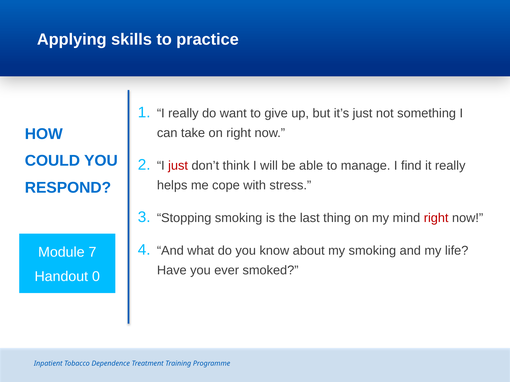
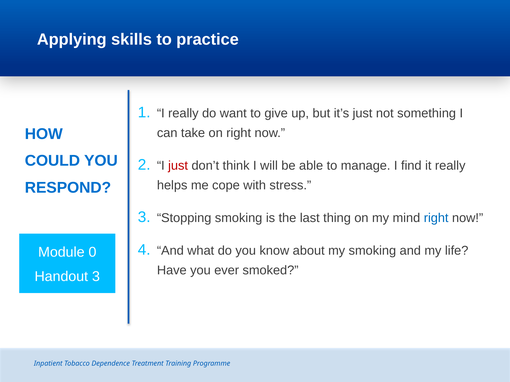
right colour: red -> blue (436, 218)
7: 7 -> 0 (93, 253)
Handout 0: 0 -> 3 (96, 277)
